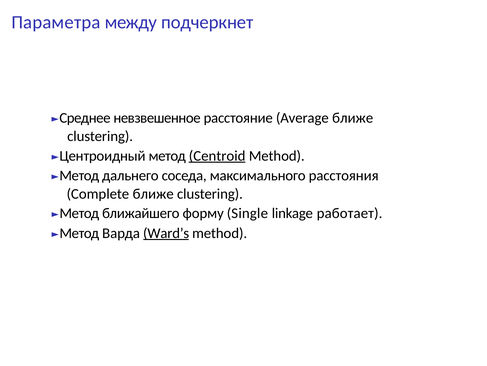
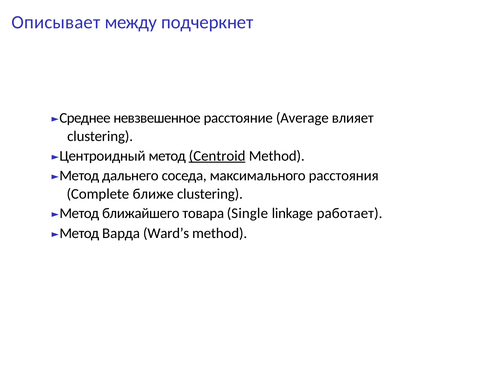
Параметра: Параметра -> Описывает (56, 22)
Average ближе: ближе -> влияет (353, 118)
форму: форму -> товара (203, 213)
Ward’s underline: present -> none (166, 233)
